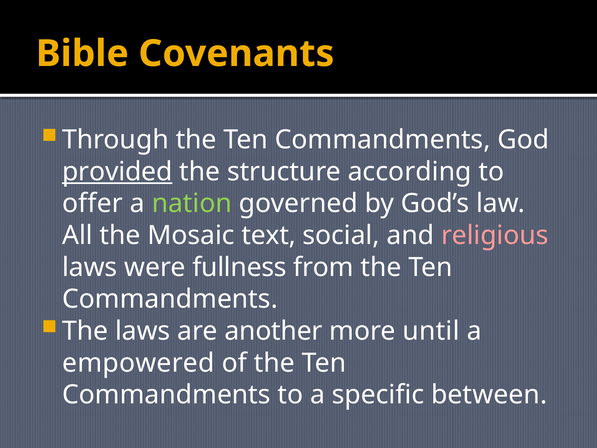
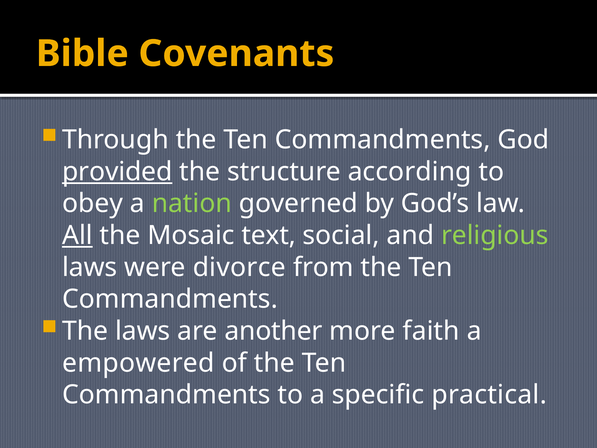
offer: offer -> obey (93, 203)
All underline: none -> present (77, 235)
religious colour: pink -> light green (495, 235)
fullness: fullness -> divorce (239, 267)
until: until -> faith (431, 331)
between: between -> practical (489, 395)
